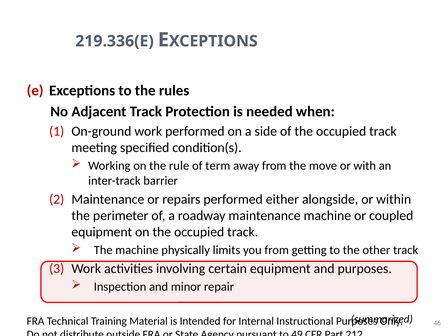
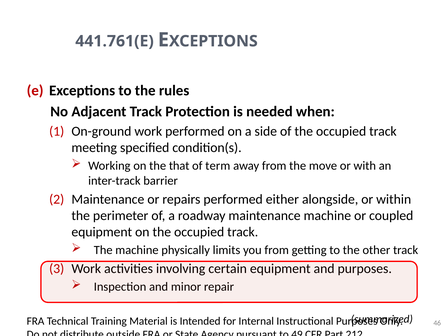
219.336(E: 219.336(E -> 441.761(E (115, 41)
rule: rule -> that (179, 165)
